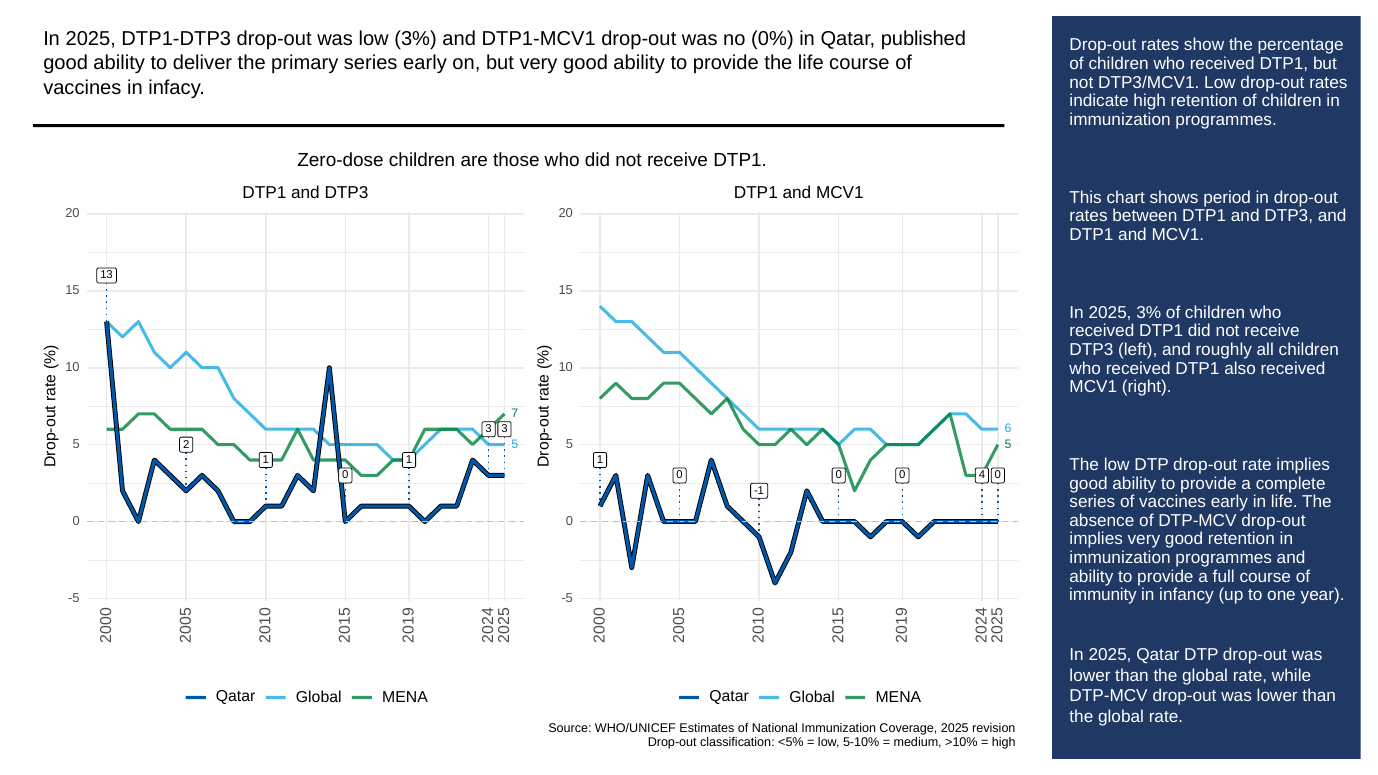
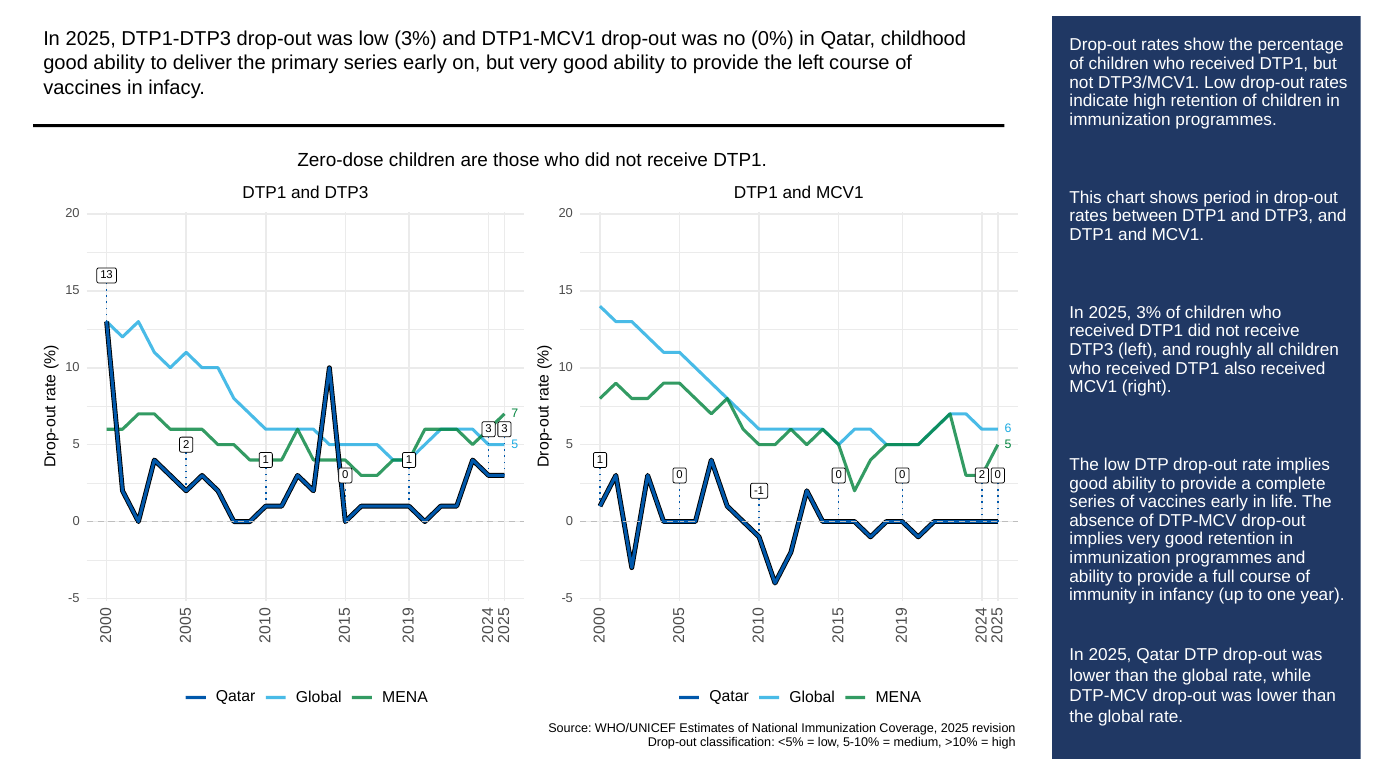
published: published -> childhood (923, 39)
the life: life -> left (811, 63)
4: 4 -> 2 (982, 475)
